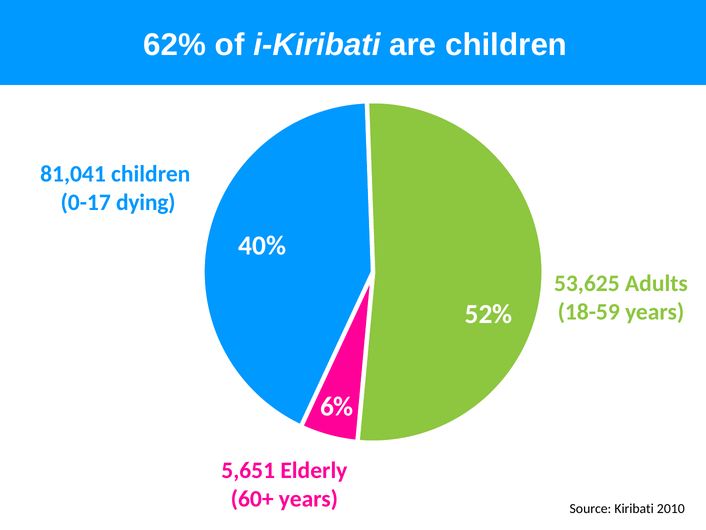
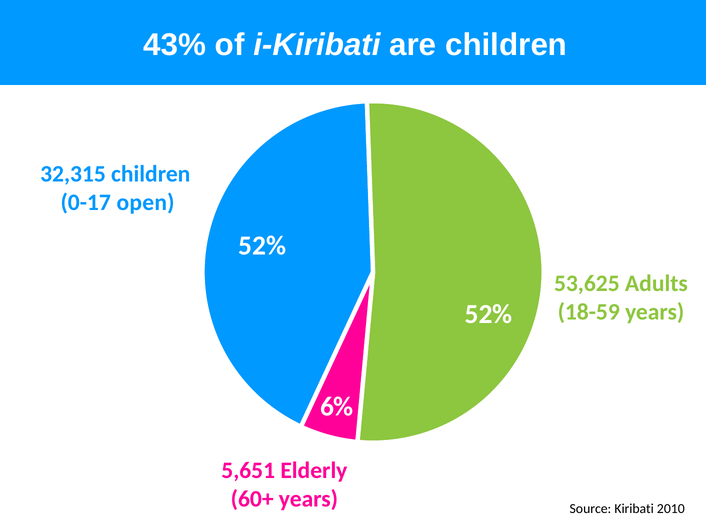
62%: 62% -> 43% (175, 45)
81,041: 81,041 -> 32,315 (73, 174)
dying: dying -> open (146, 202)
40%: 40% -> 52% (262, 246)
